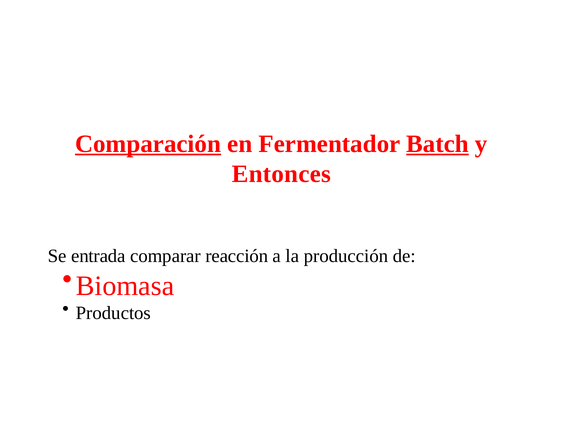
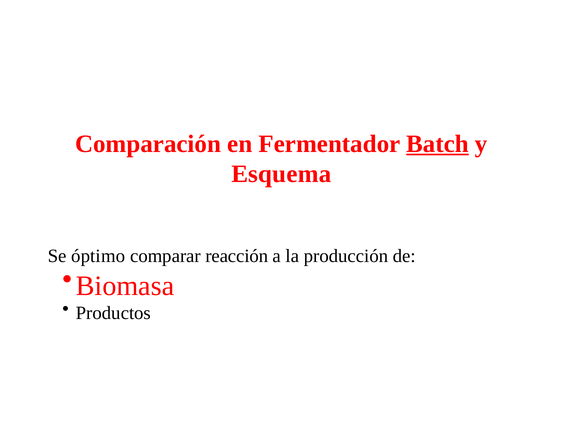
Comparación underline: present -> none (148, 144)
Entonces: Entonces -> Esquema (281, 174)
entrada: entrada -> óptimo (98, 256)
